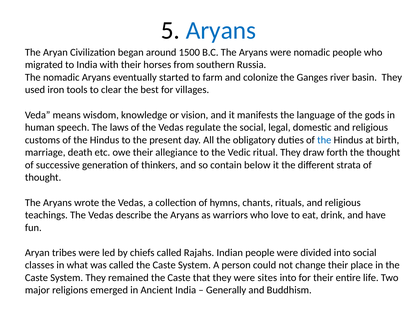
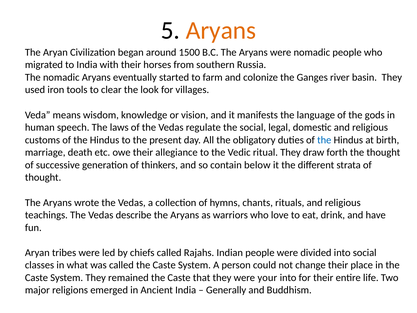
Aryans colour: blue -> orange (221, 30)
best: best -> look (150, 90)
sites: sites -> your (267, 277)
